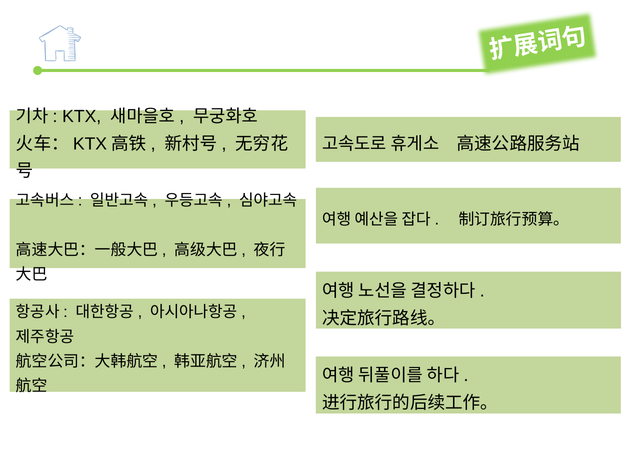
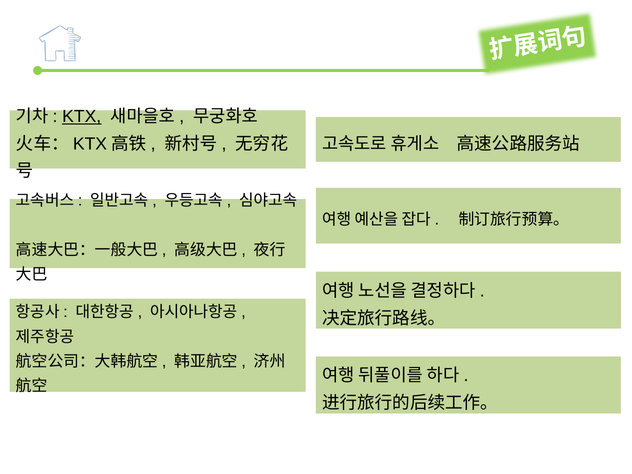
KTX underline: none -> present (82, 116)
